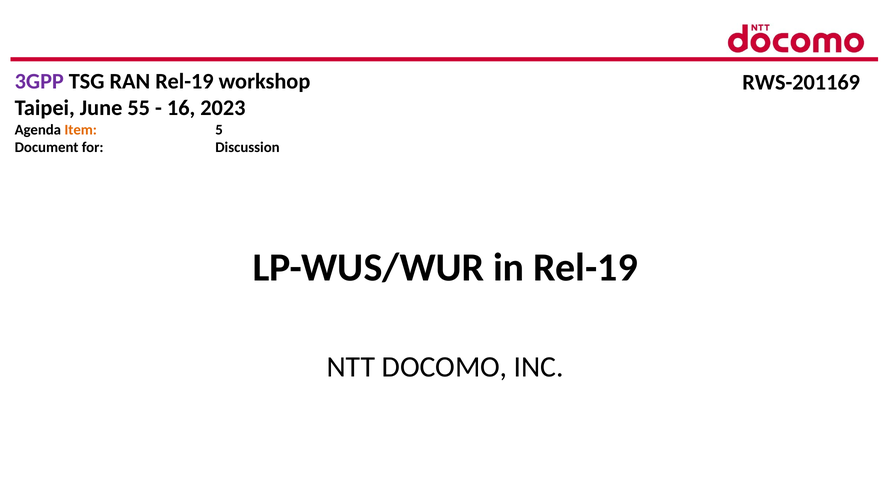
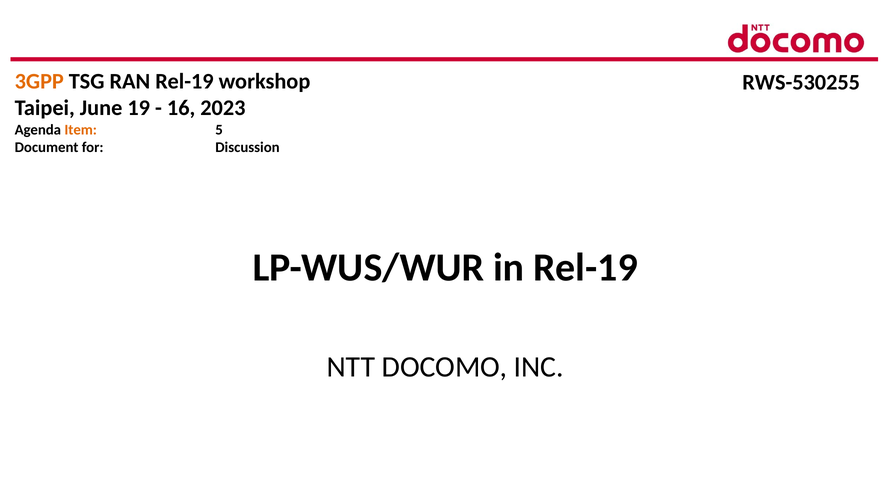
3GPP colour: purple -> orange (39, 81)
RWS-201169: RWS-201169 -> RWS-530255 (801, 83)
55: 55 -> 19 (139, 108)
